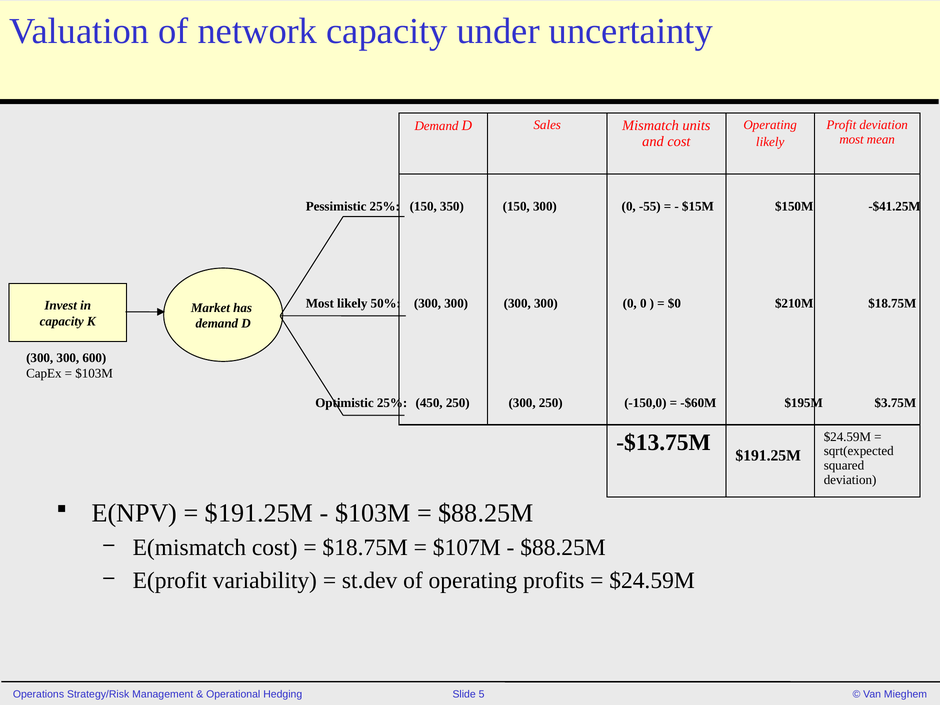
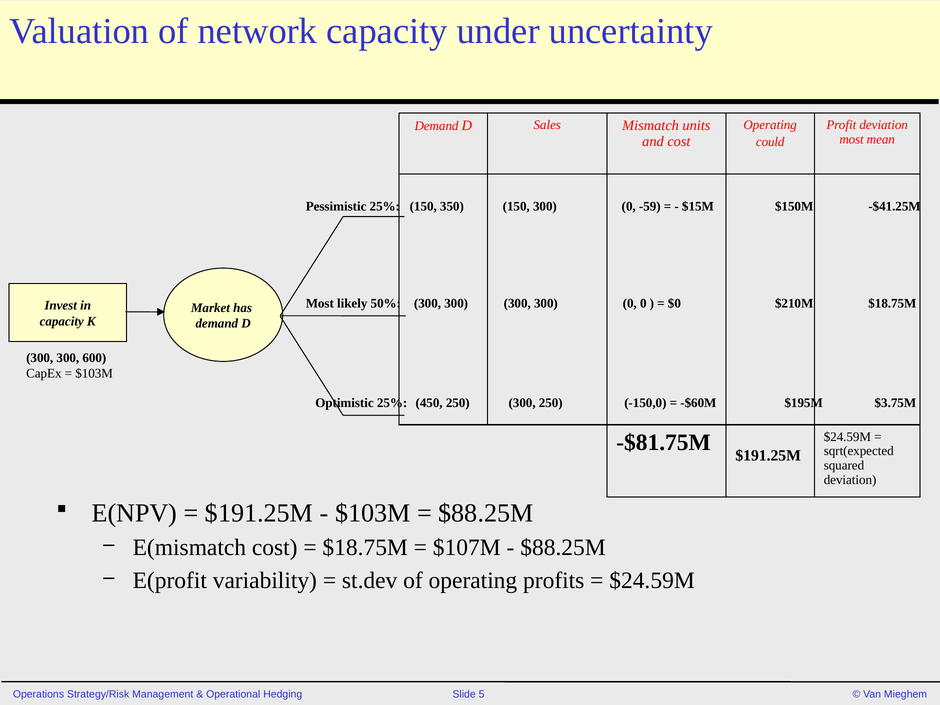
likely: likely -> could (770, 142)
-55: -55 -> -59 (650, 206)
-$13.75M: -$13.75M -> -$81.75M (663, 443)
